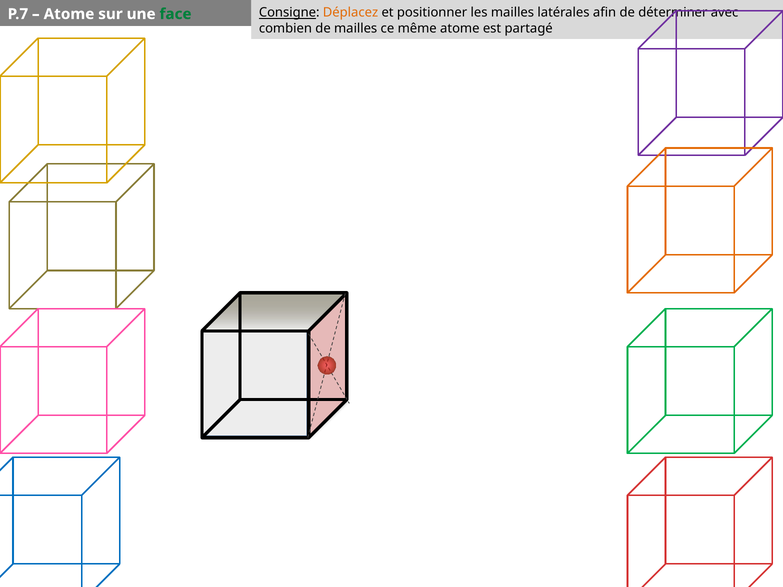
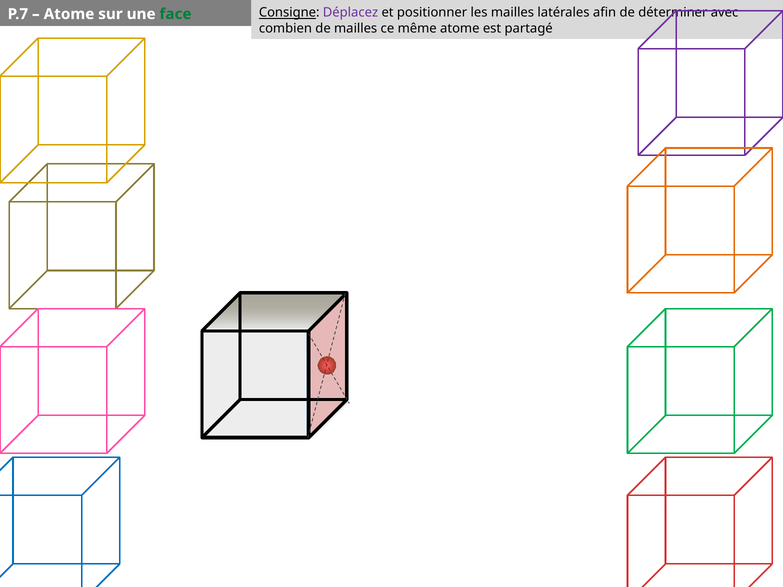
Déplacez colour: orange -> purple (350, 13)
